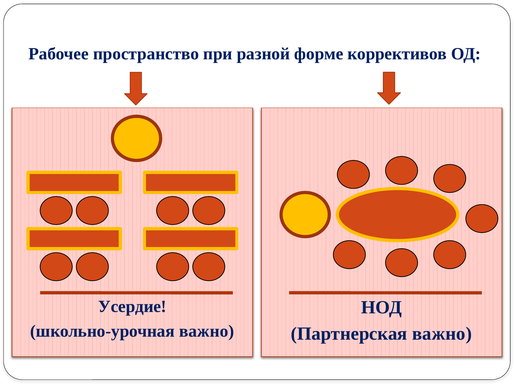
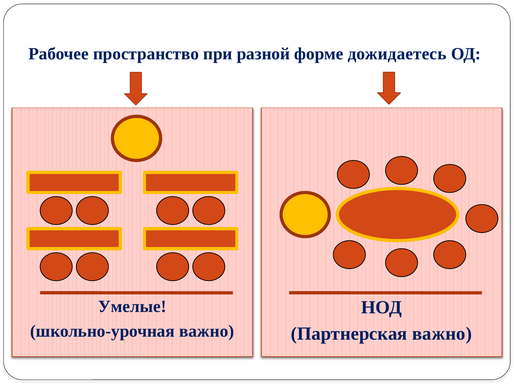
коррективов: коррективов -> дожидаетесь (397, 54)
Усердие: Усердие -> Умелые (132, 307)
